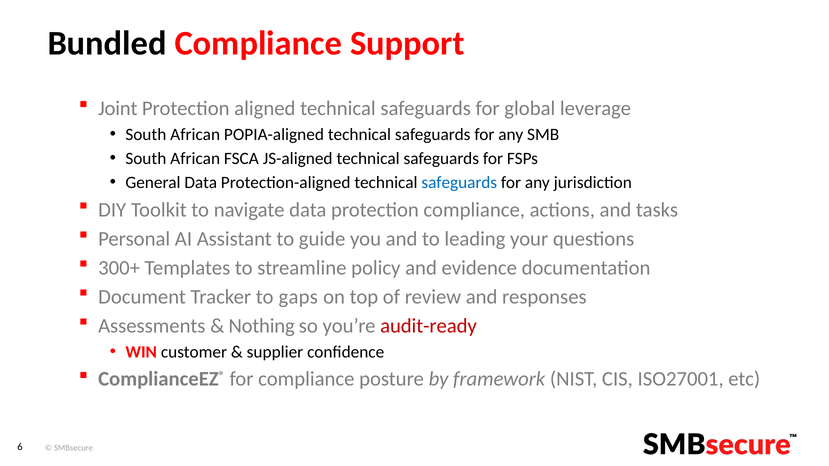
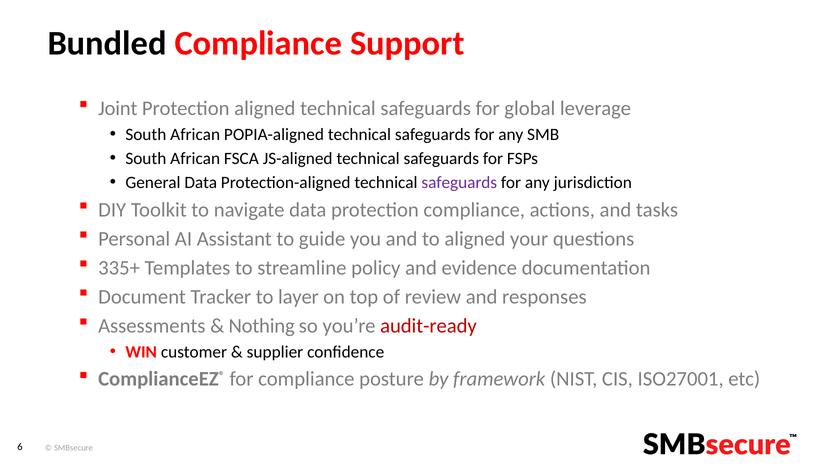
safeguards colour: blue -> purple (459, 183)
to leading: leading -> aligned (475, 239)
300+: 300+ -> 335+ (119, 268)
gaps: gaps -> layer (298, 297)
